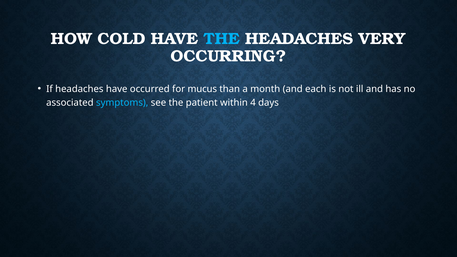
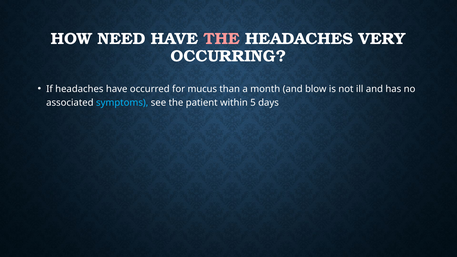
COLD: COLD -> NEED (121, 39)
THE colour: light blue -> pink (222, 39)
each: each -> blow (316, 89)
4: 4 -> 5 (253, 103)
